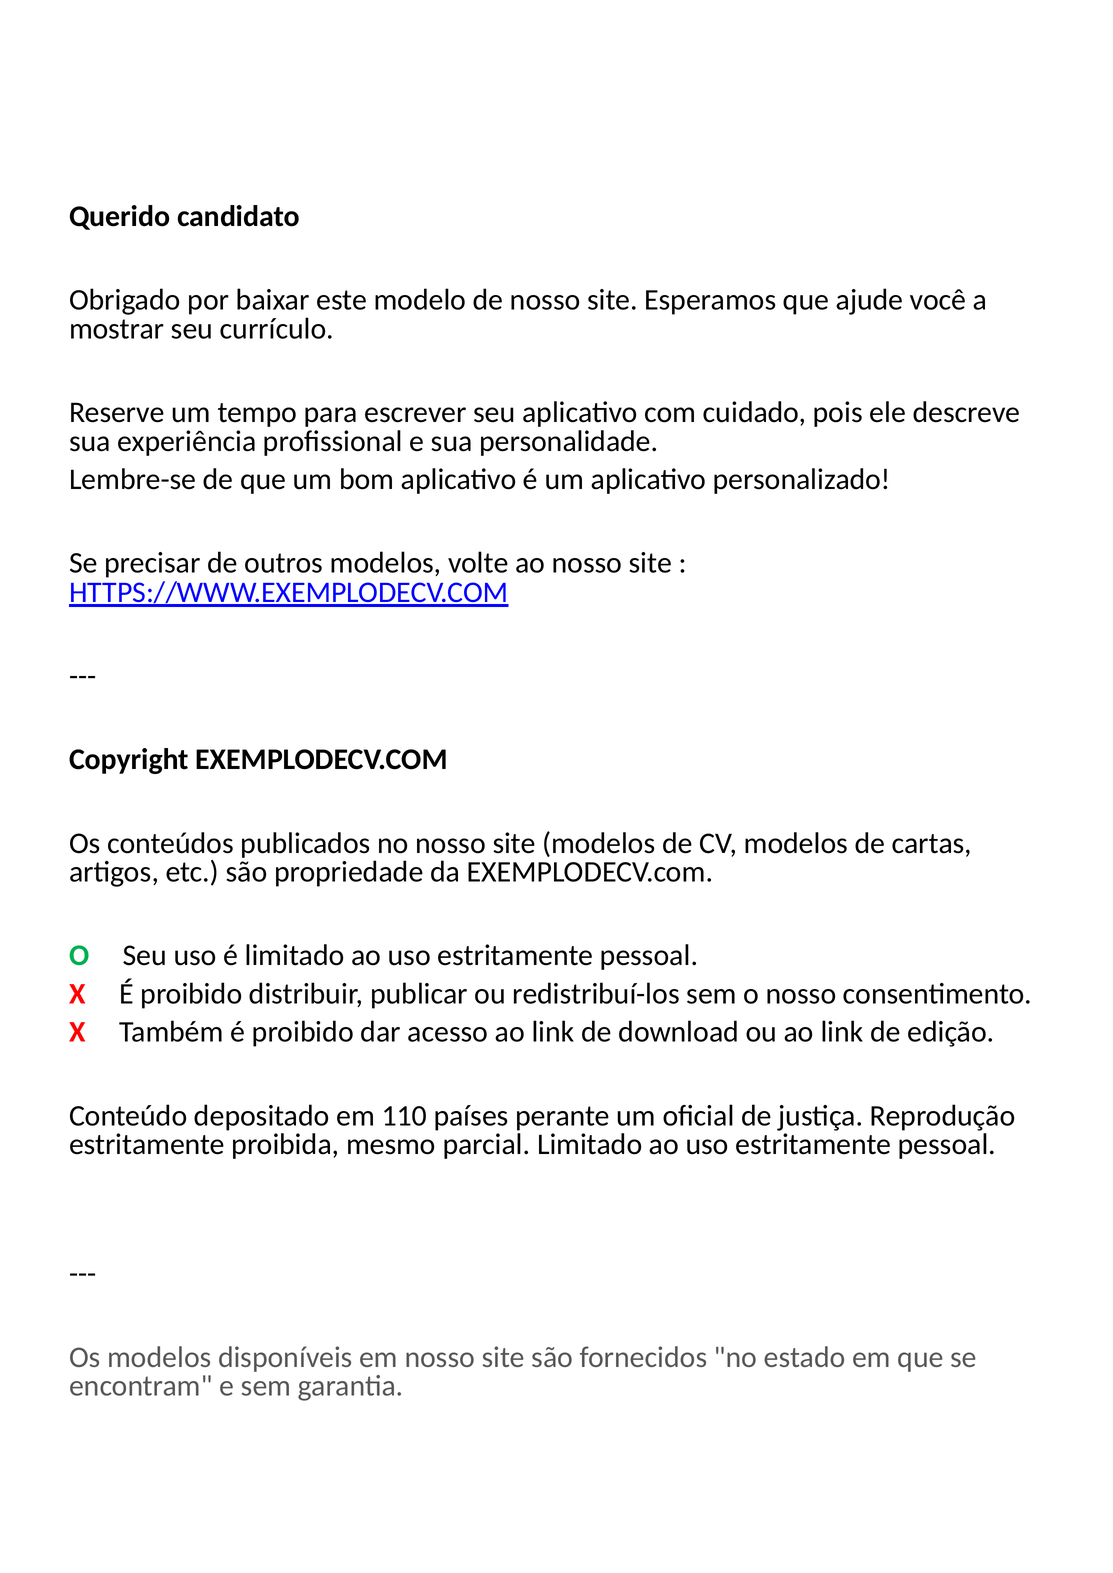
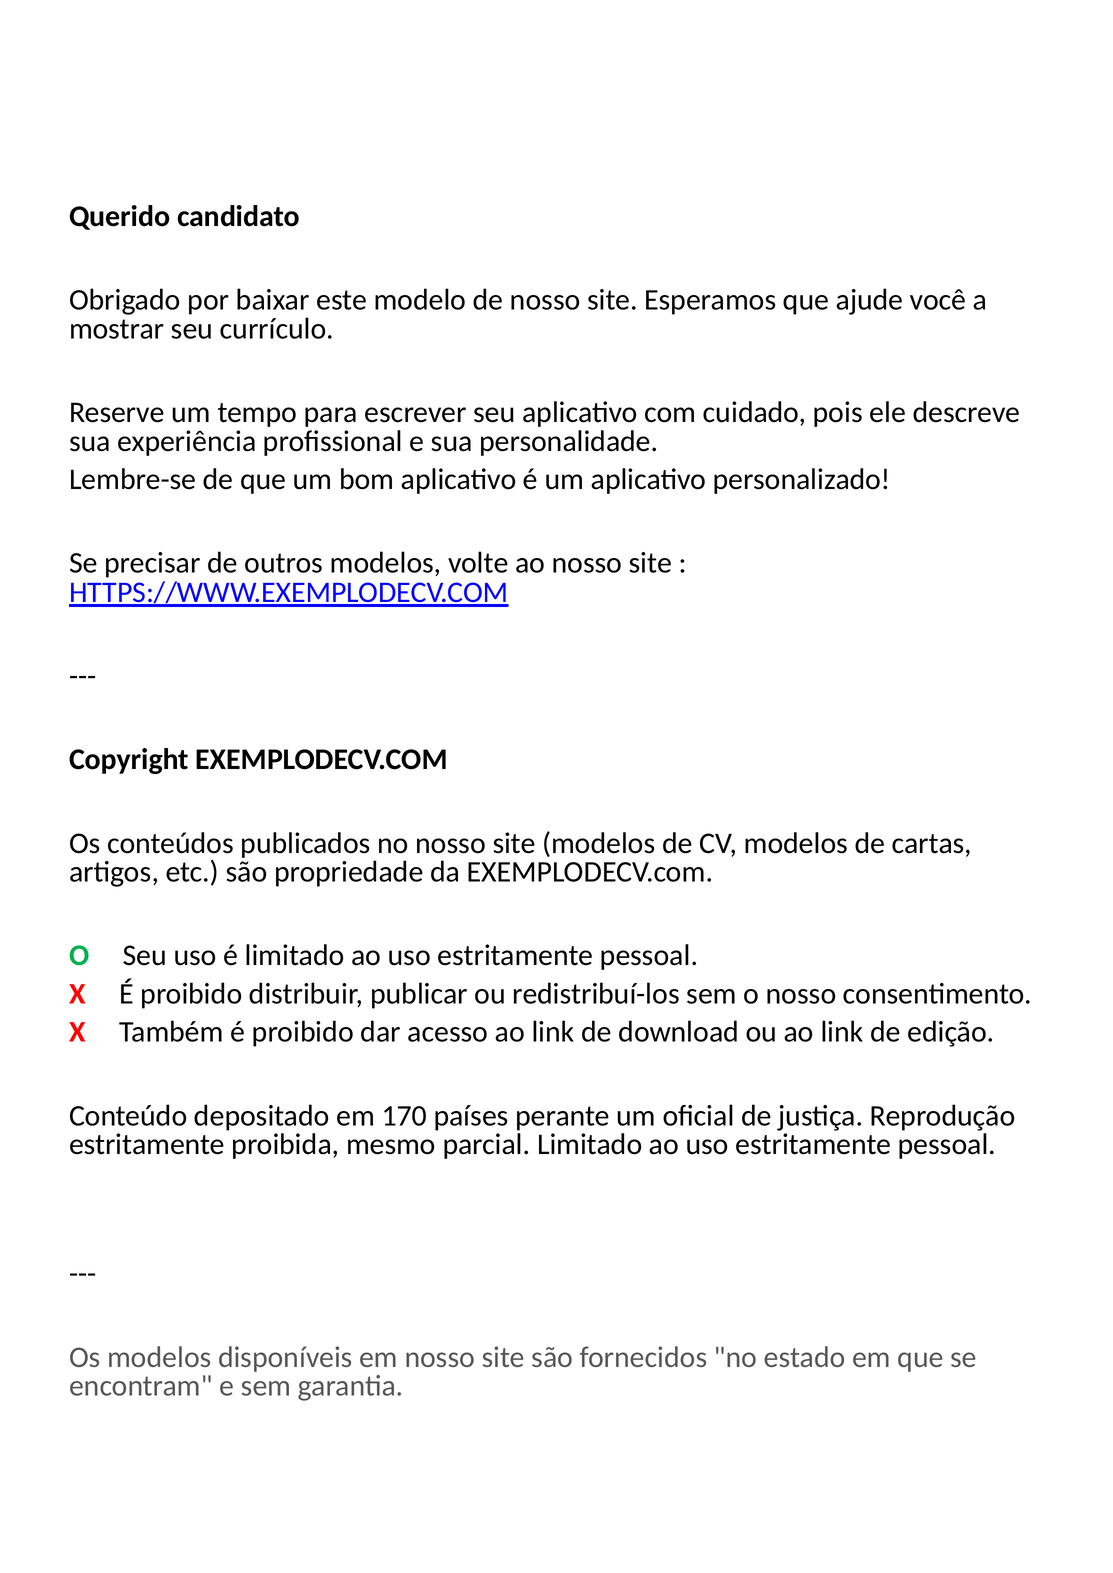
110: 110 -> 170 (404, 1116)
